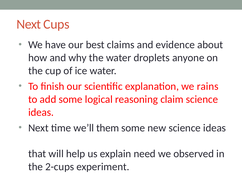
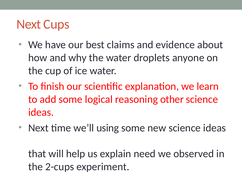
rains: rains -> learn (208, 86)
claim: claim -> other (172, 99)
them: them -> using (108, 128)
